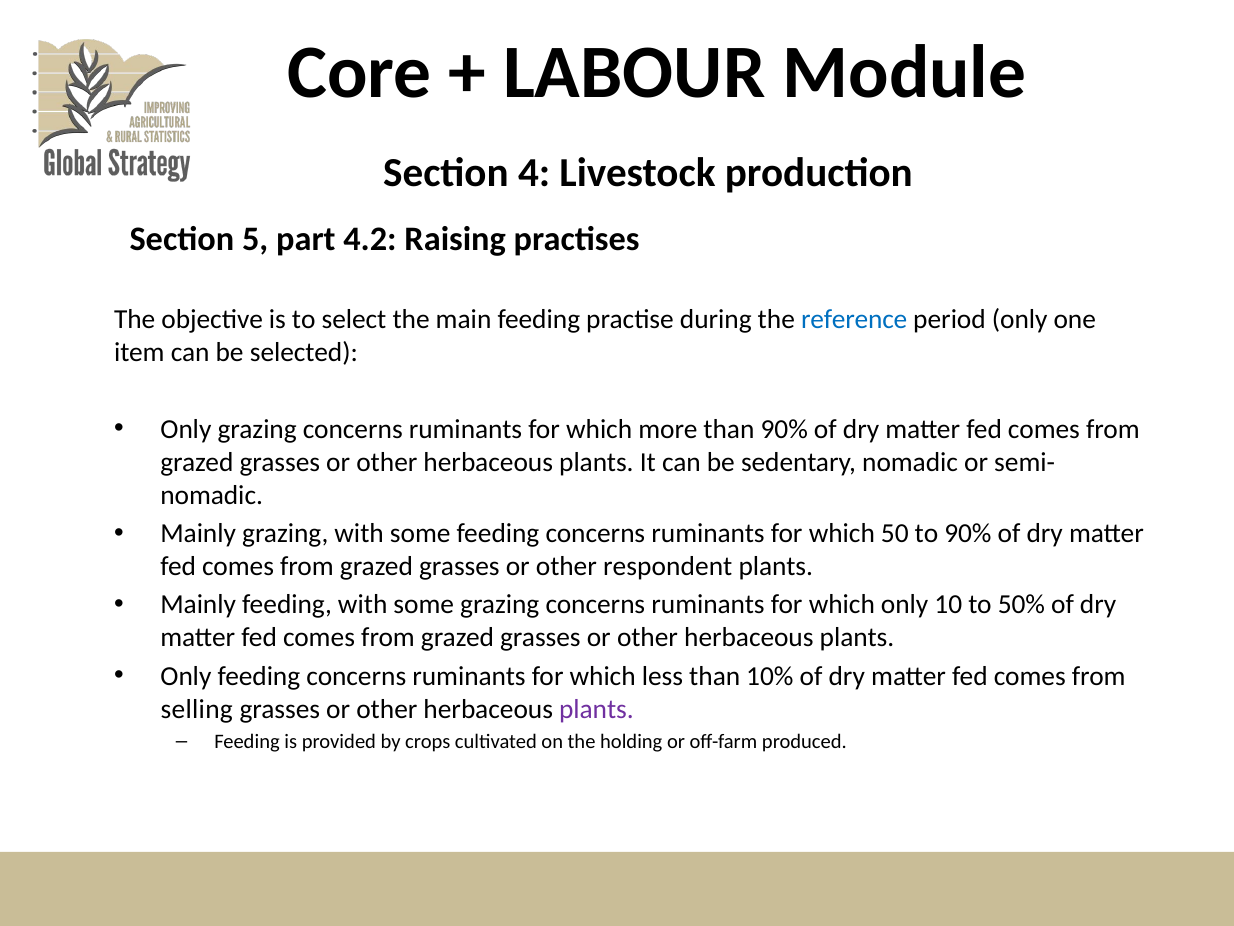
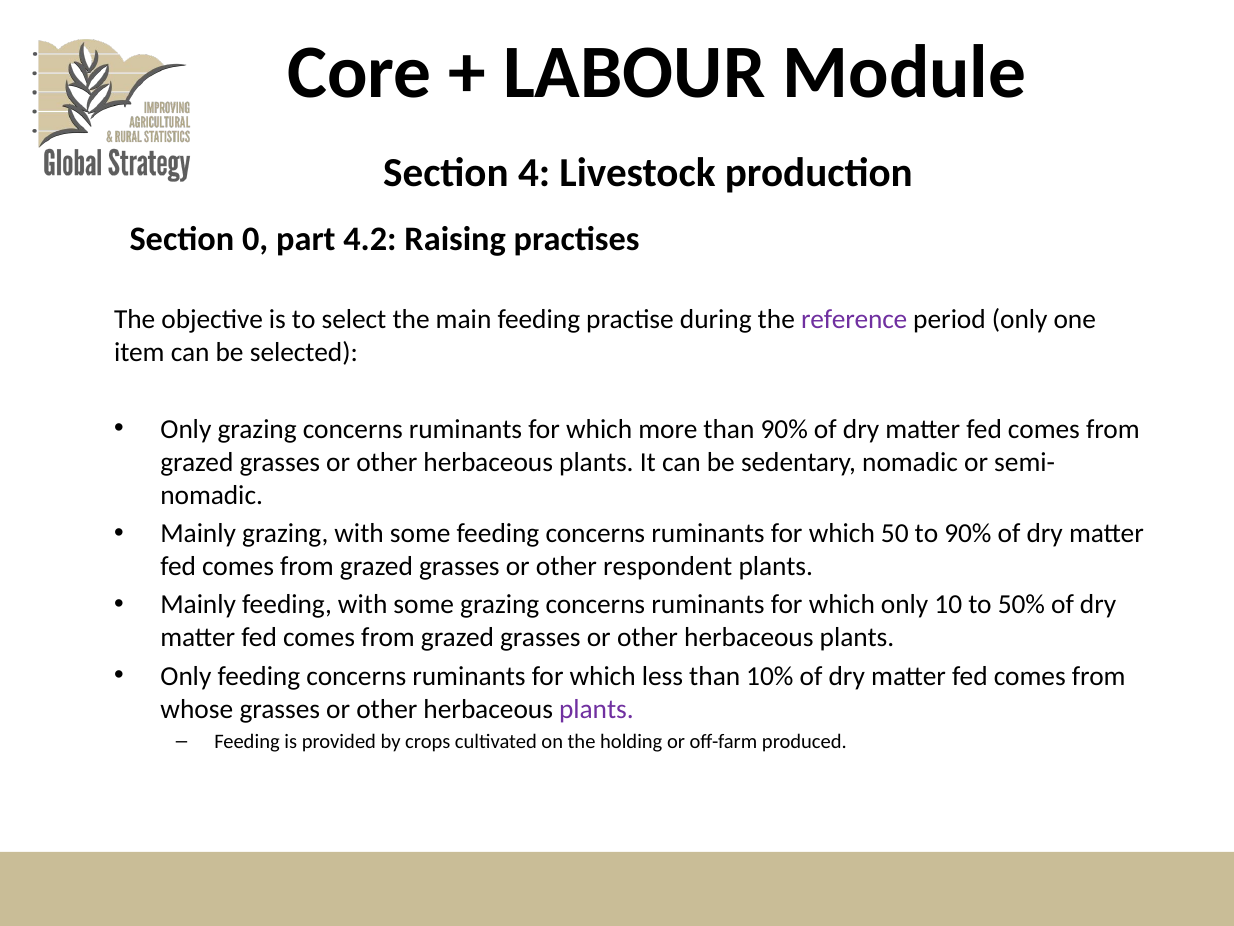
5: 5 -> 0 (255, 239)
reference colour: blue -> purple (854, 320)
selling: selling -> whose (197, 709)
